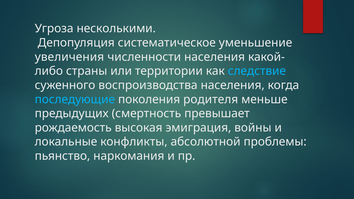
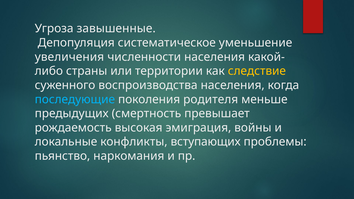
несколькими: несколькими -> завышенные (116, 29)
следствие colour: light blue -> yellow (257, 71)
абсолютной: абсолютной -> вступающих (206, 142)
